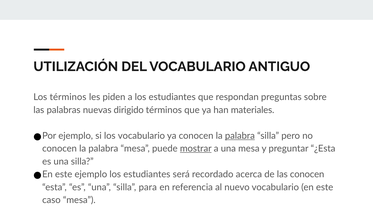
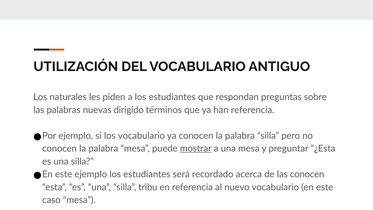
Los términos: términos -> naturales (68, 97)
han materiales: materiales -> referencia (253, 110)
palabra underline: present -> none (240, 136)
para: para -> tribu (148, 187)
